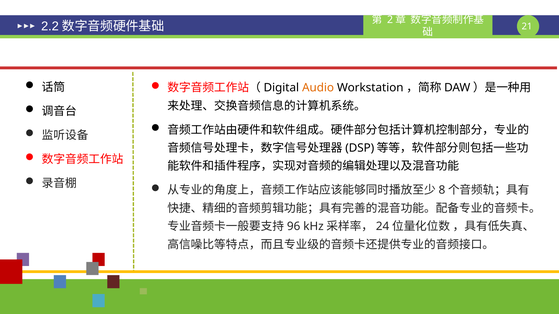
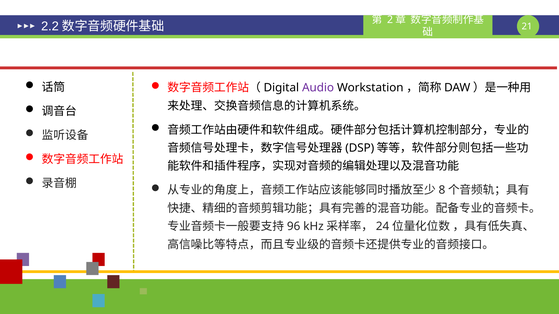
Audio colour: orange -> purple (318, 88)
